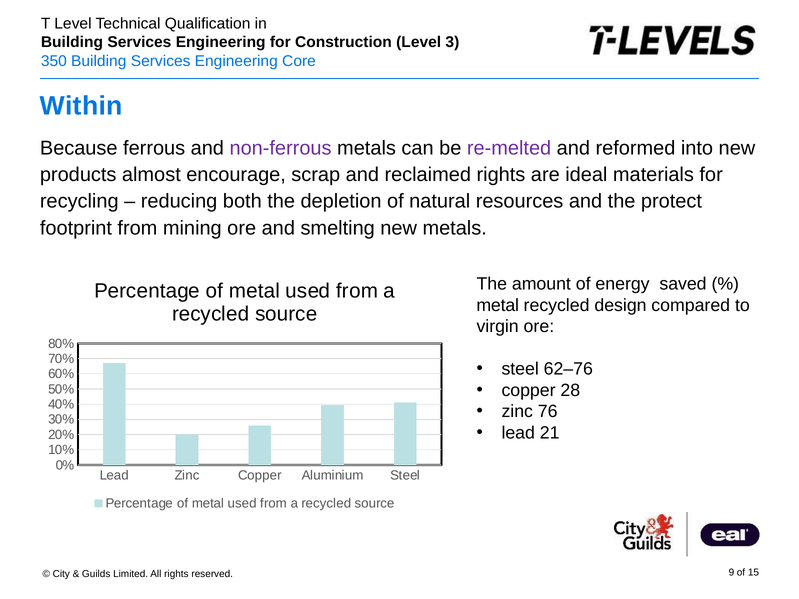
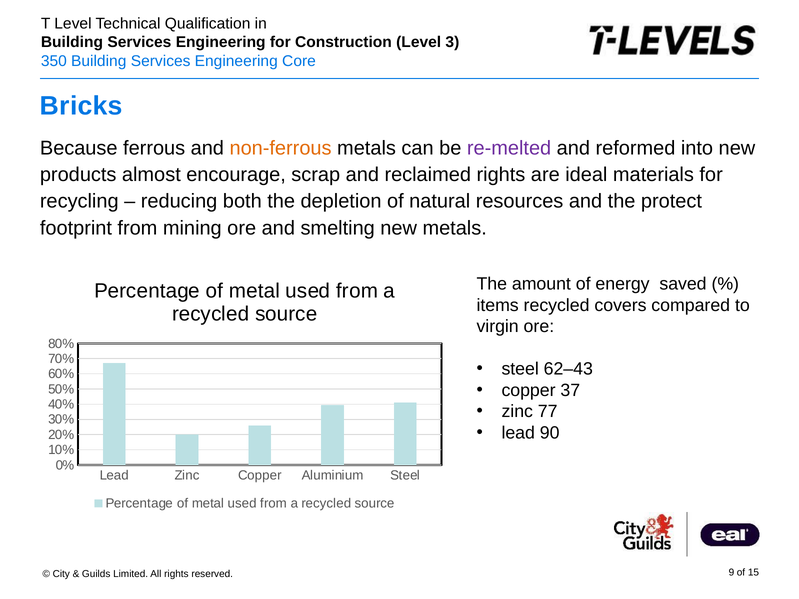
Within: Within -> Bricks (81, 106)
non-ferrous colour: purple -> orange (281, 148)
metal: metal -> items (498, 305)
design: design -> covers (621, 305)
62–76: 62–76 -> 62–43 (568, 369)
28: 28 -> 37 (570, 390)
76: 76 -> 77 (548, 412)
21: 21 -> 90 (550, 433)
